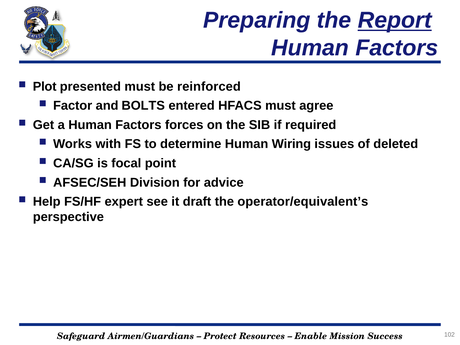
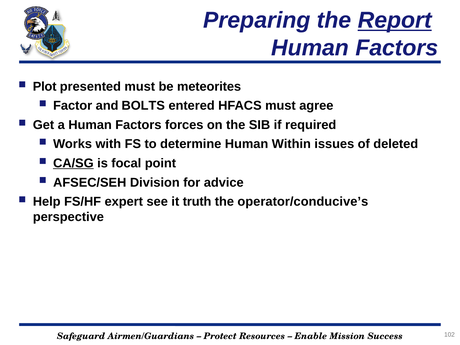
reinforced: reinforced -> meteorites (209, 87)
Wiring: Wiring -> Within (291, 144)
CA/SG underline: none -> present (73, 163)
draft: draft -> truth (197, 202)
operator/equivalent’s: operator/equivalent’s -> operator/conducive’s (303, 202)
